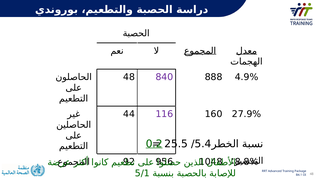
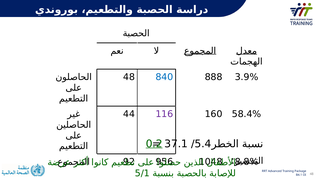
840 colour: purple -> blue (164, 77)
4.9%: 4.9% -> 3.9% (247, 77)
27.9%: 27.9% -> 58.4% (247, 114)
25.5: 25.5 -> 37.1 (176, 144)
